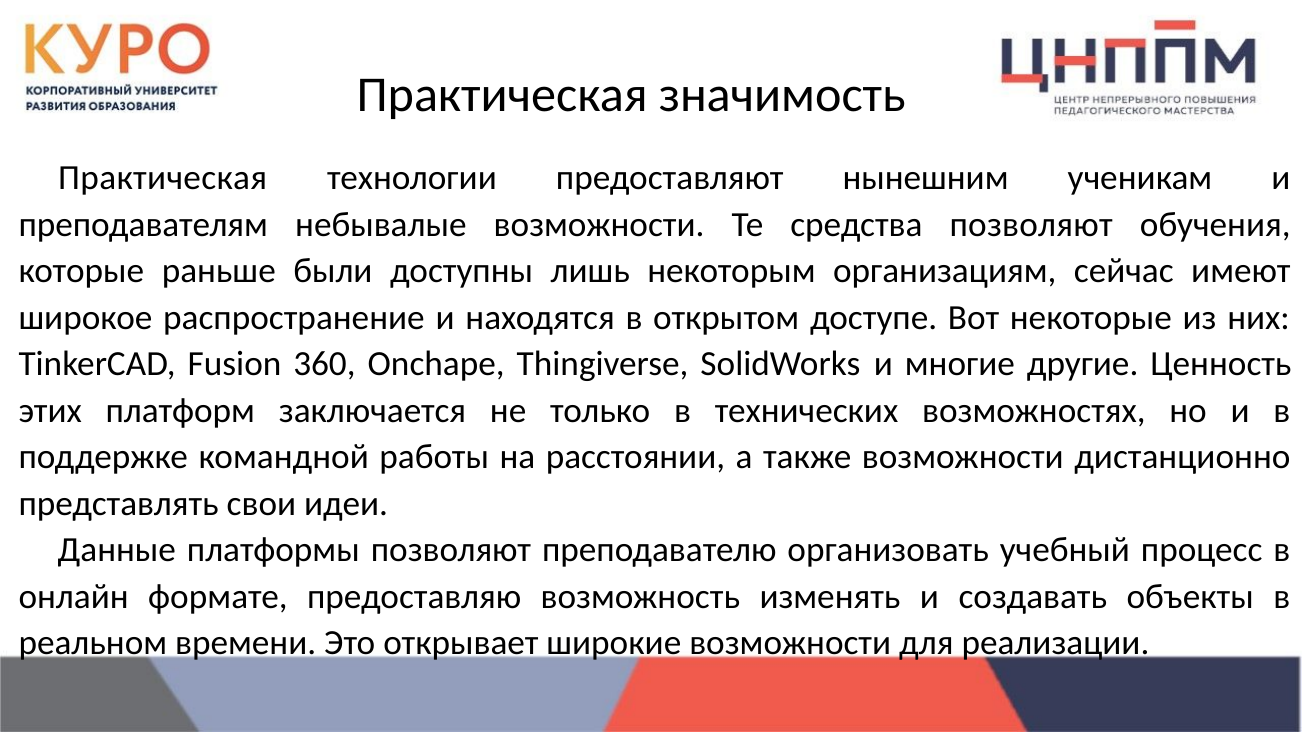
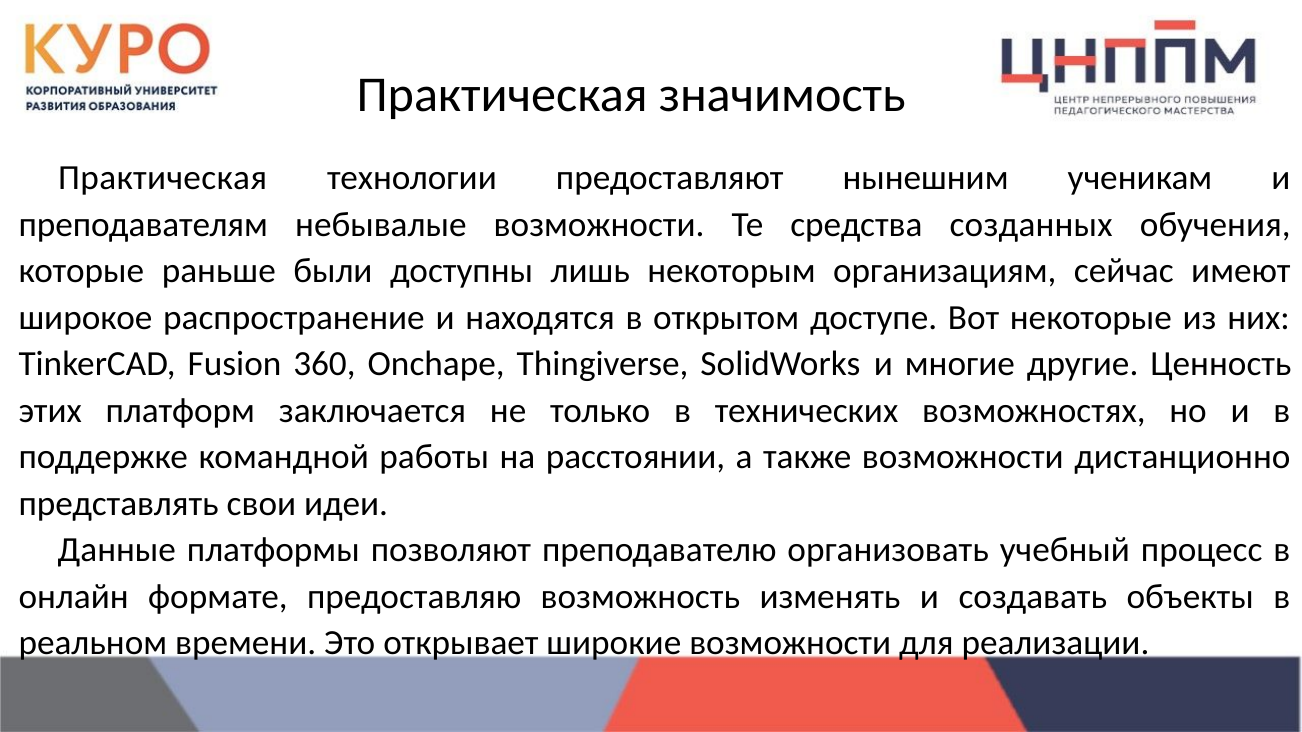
средства позволяют: позволяют -> созданных (1031, 225)
